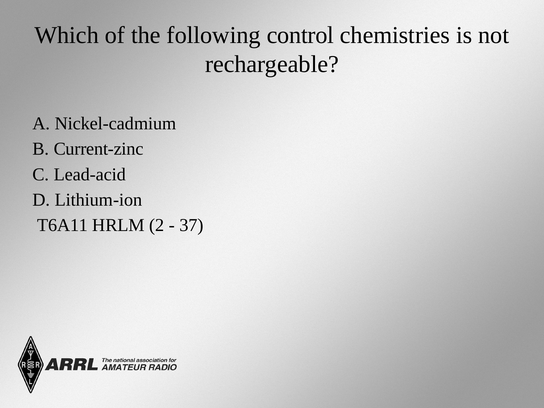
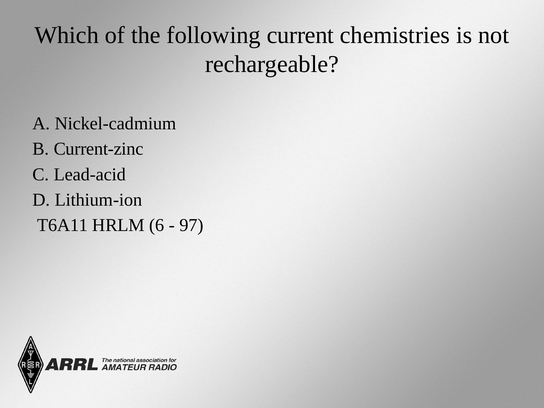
control: control -> current (300, 35)
2: 2 -> 6 (157, 225)
37: 37 -> 97 (191, 225)
